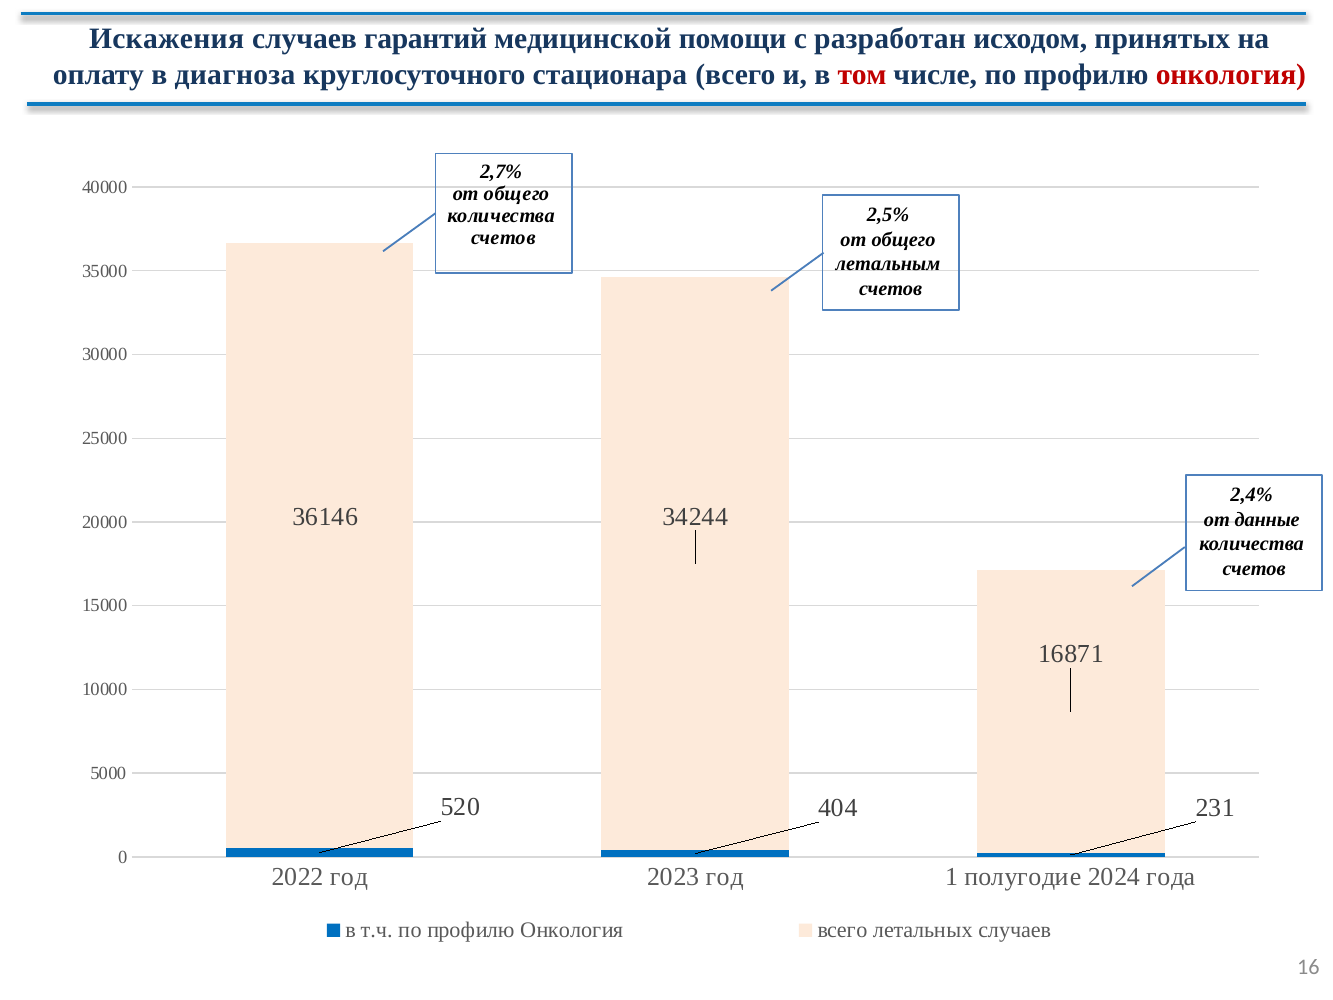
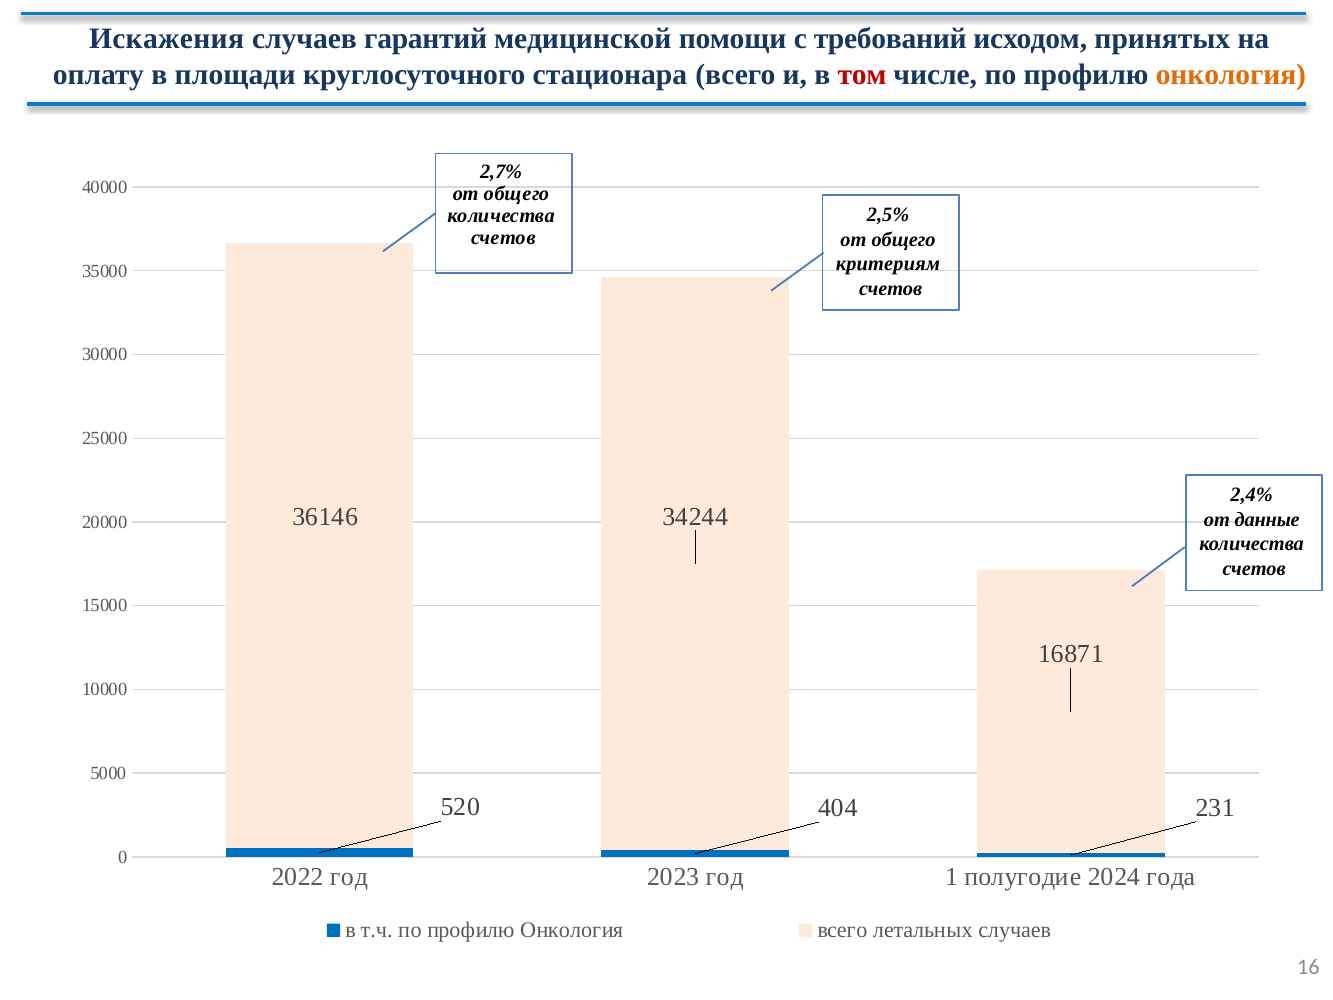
разработан: разработан -> требований (890, 39)
диагноза: диагноза -> площади (235, 74)
онкология colour: red -> orange (1231, 74)
летальным: летальным -> критериям (888, 264)
